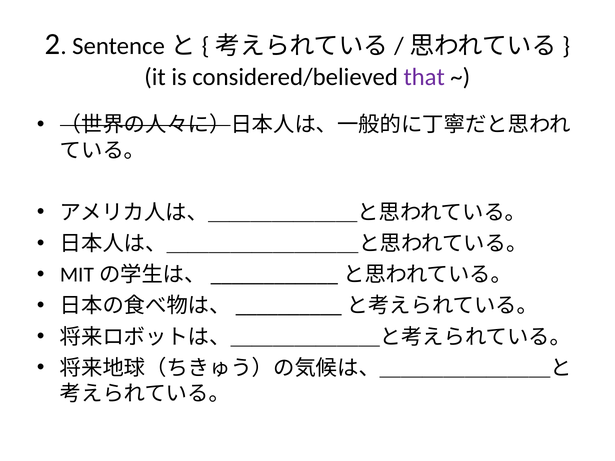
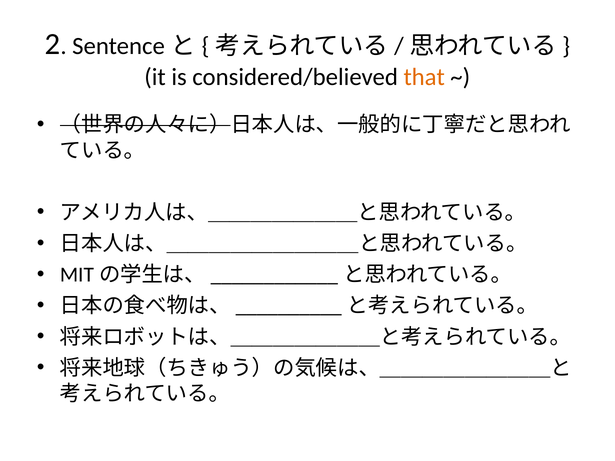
that colour: purple -> orange (424, 77)
